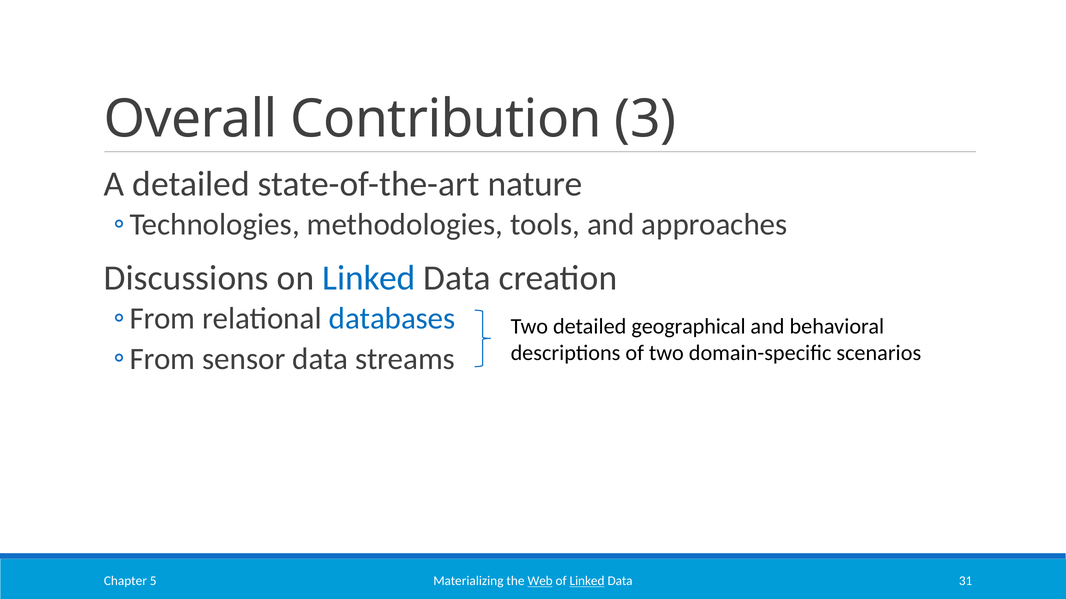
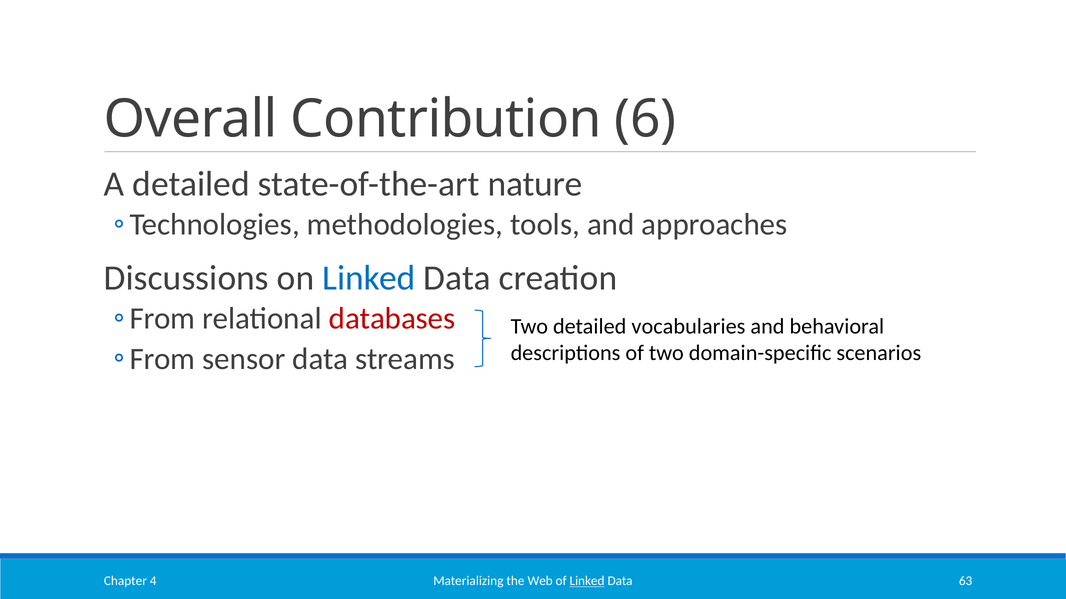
3: 3 -> 6 (645, 119)
databases colour: blue -> red (392, 319)
geographical: geographical -> vocabularies (688, 327)
Web underline: present -> none (540, 582)
31: 31 -> 63 (966, 582)
5: 5 -> 4 (153, 582)
